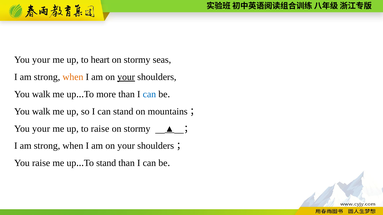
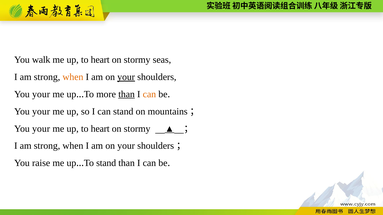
your: your -> walk (41, 60)
walk: walk -> your (41, 94)
than underline: none -> present (127, 94)
can colour: blue -> orange (149, 94)
walk: walk -> your (41, 112)
raise: raise -> heart (100, 129)
